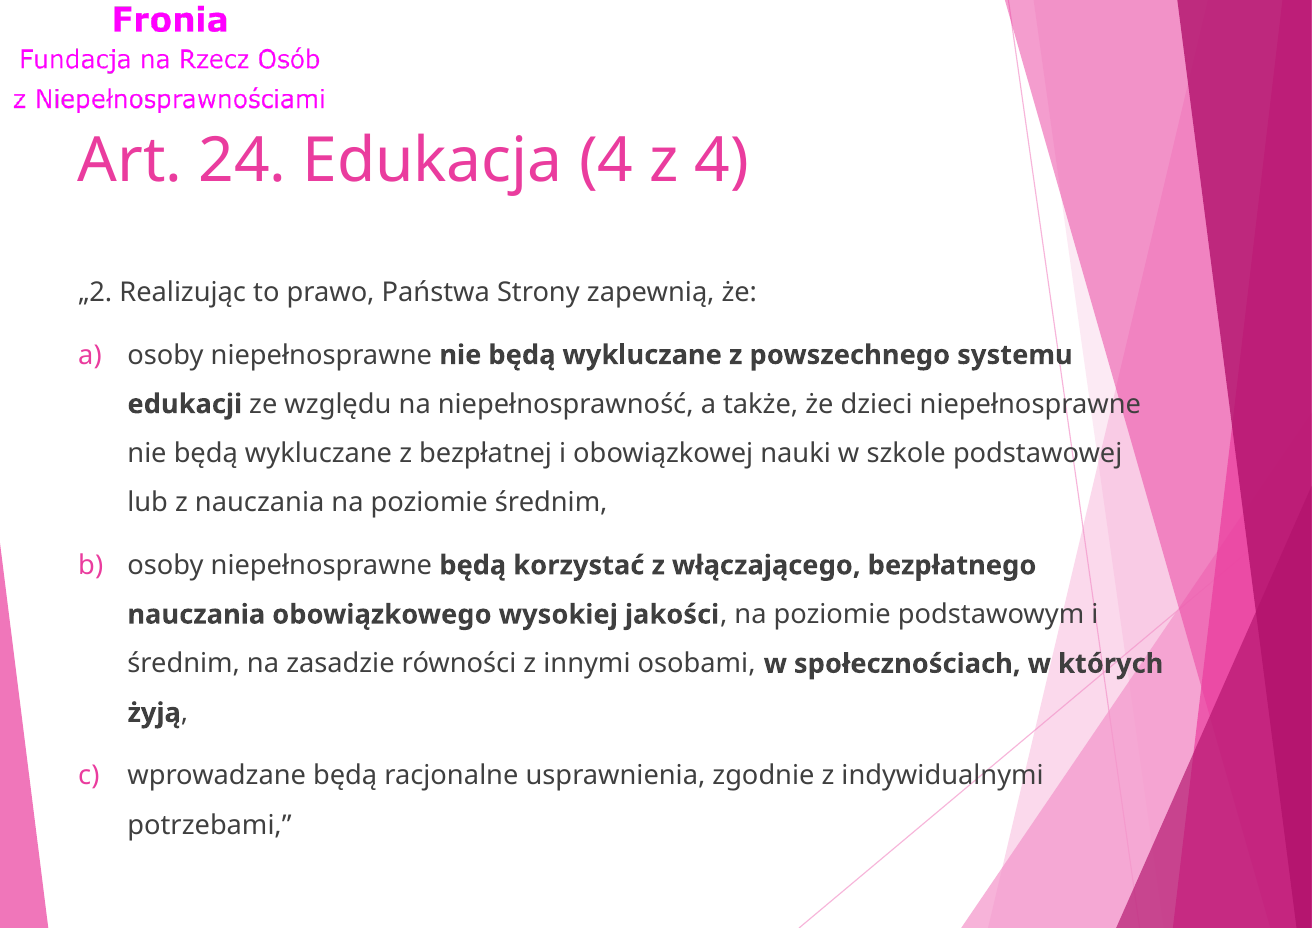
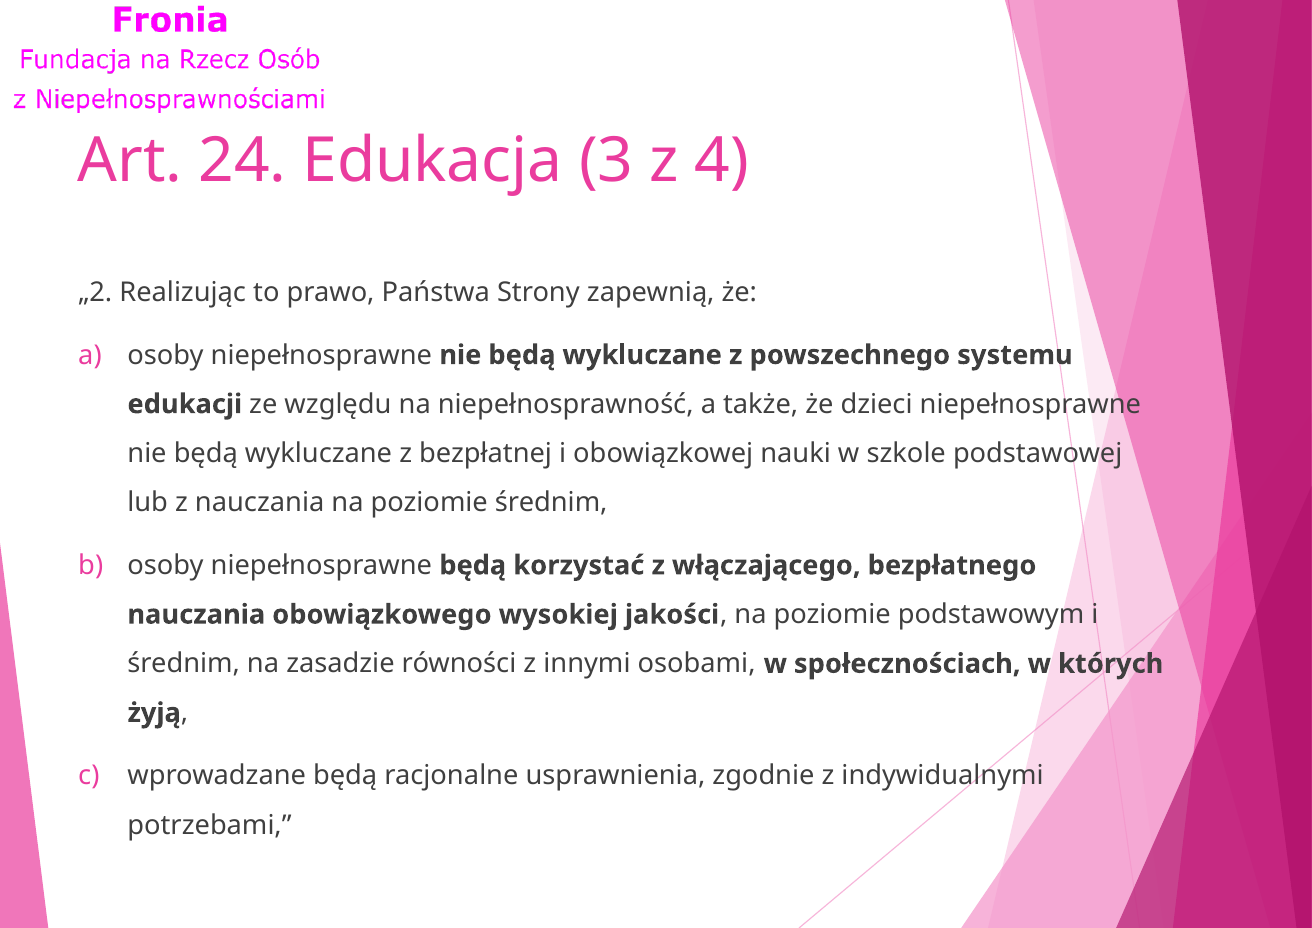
Edukacja 4: 4 -> 3 (606, 161)
